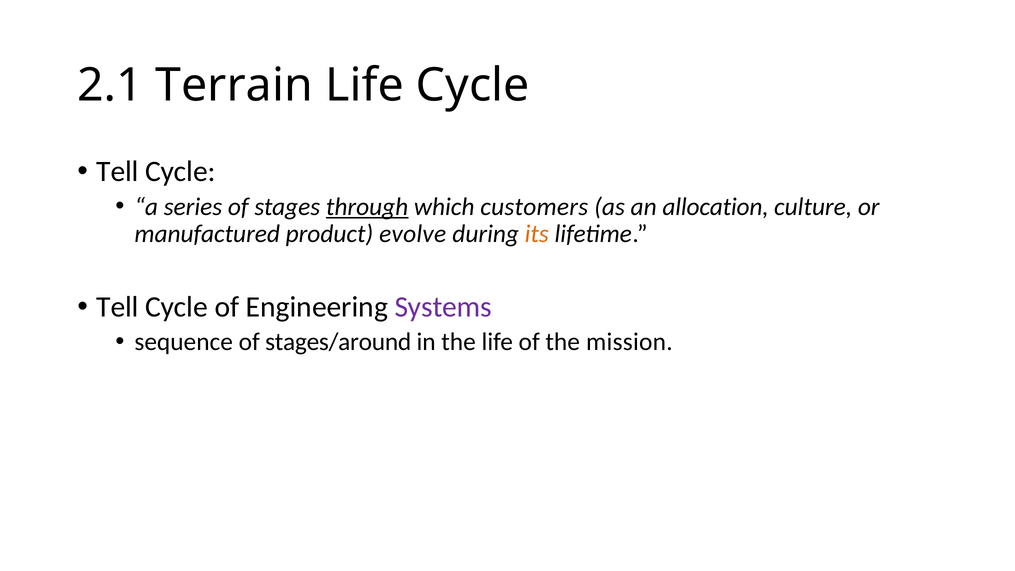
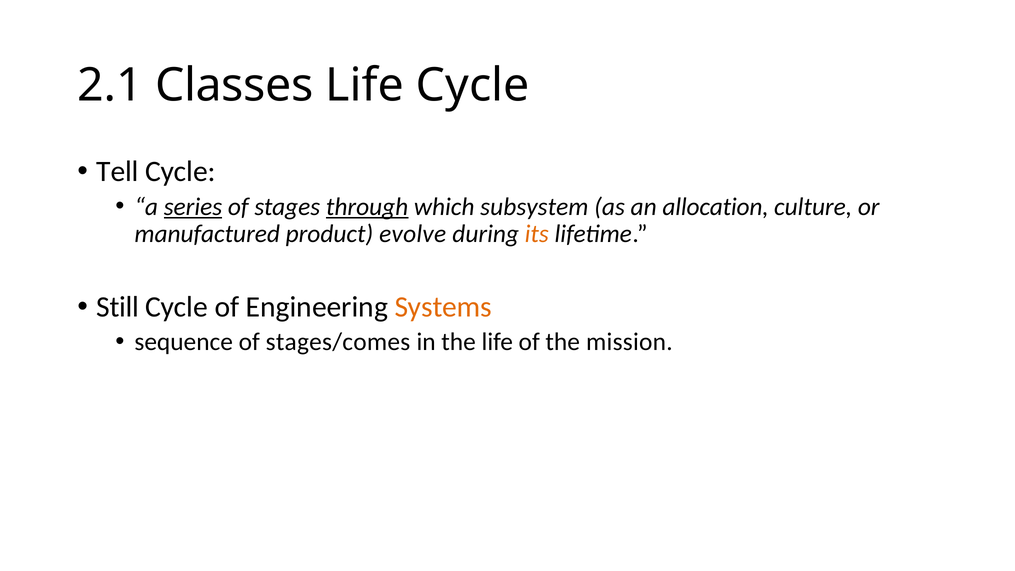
Terrain: Terrain -> Classes (234, 85)
series underline: none -> present (193, 207)
customers: customers -> subsystem (534, 207)
Tell: Tell -> Still (118, 307)
Systems colour: purple -> orange (443, 307)
stages/around: stages/around -> stages/comes (338, 342)
